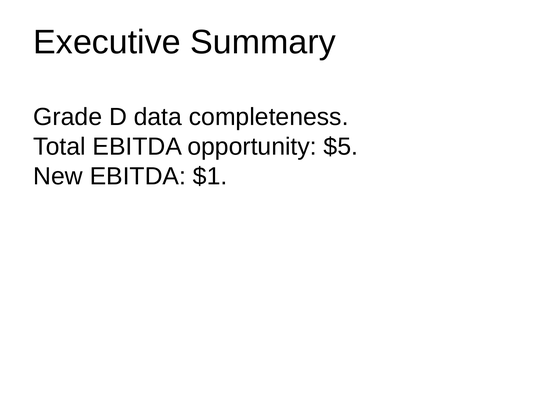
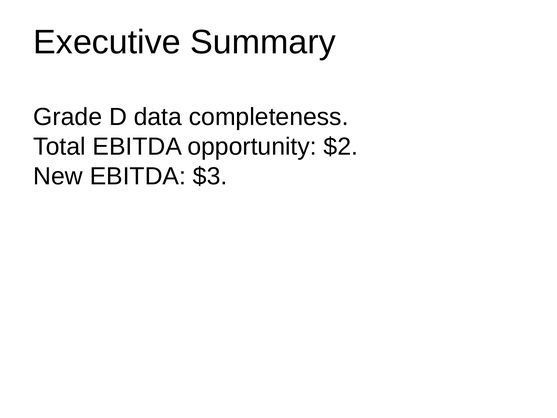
$5: $5 -> $2 (341, 147)
$1: $1 -> $3 (210, 176)
